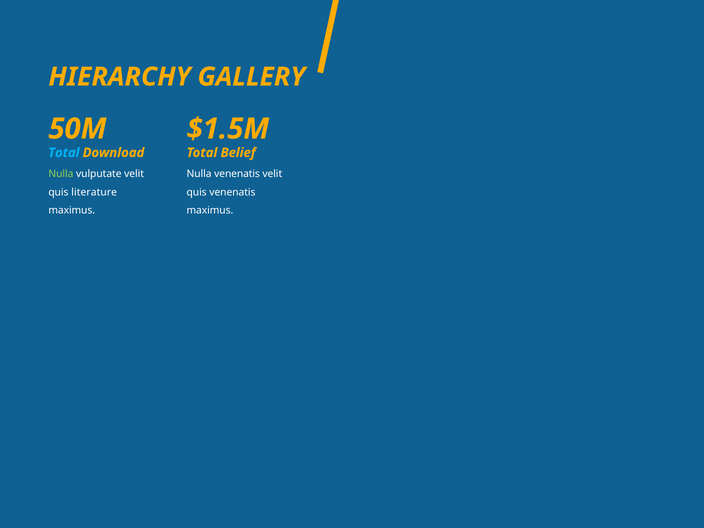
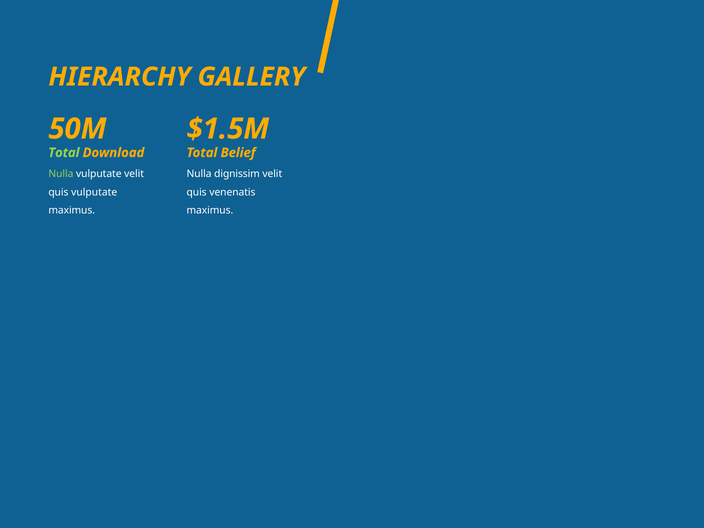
Total colour: light blue -> light green (64, 153)
Nulla venenatis: venenatis -> dignissim (237, 174)
quis literature: literature -> vulputate (94, 192)
